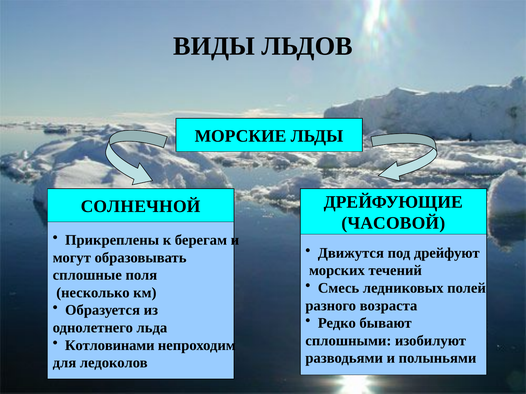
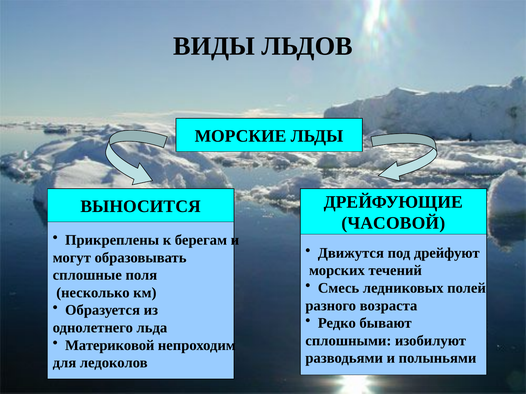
СОЛНЕЧНОЙ: СОЛНЕЧНОЙ -> ВЫНОСИТСЯ (141, 207)
Котловинами: Котловинами -> Материковой (110, 346)
